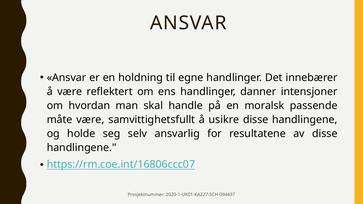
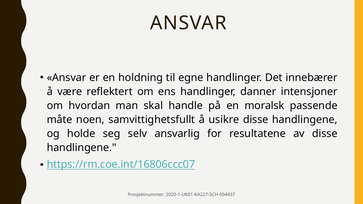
måte være: være -> noen (90, 120)
